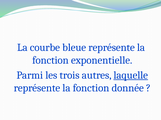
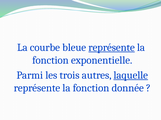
représente underline: none -> present (112, 48)
